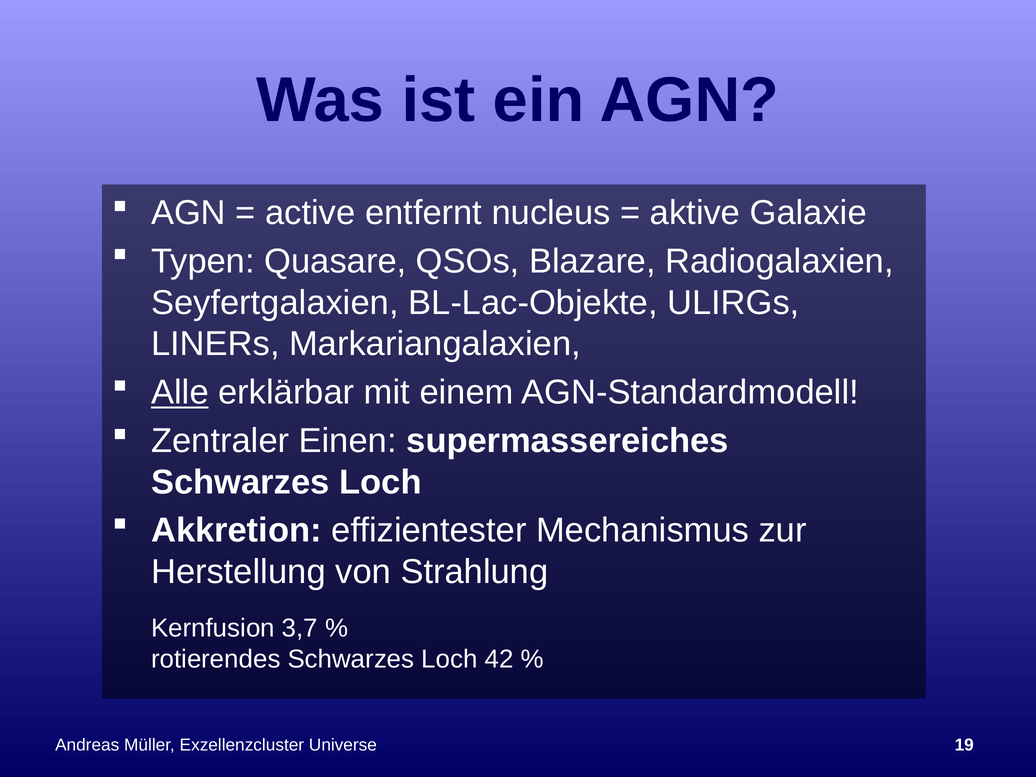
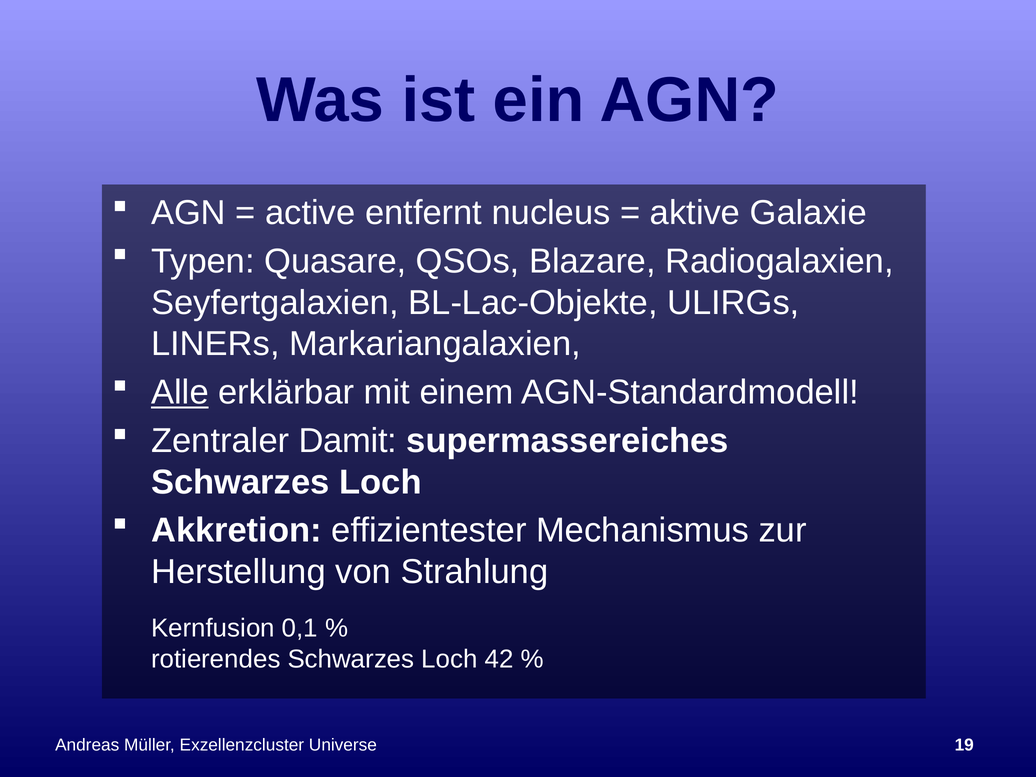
Einen: Einen -> Damit (348, 441)
3,7: 3,7 -> 0,1 (300, 628)
